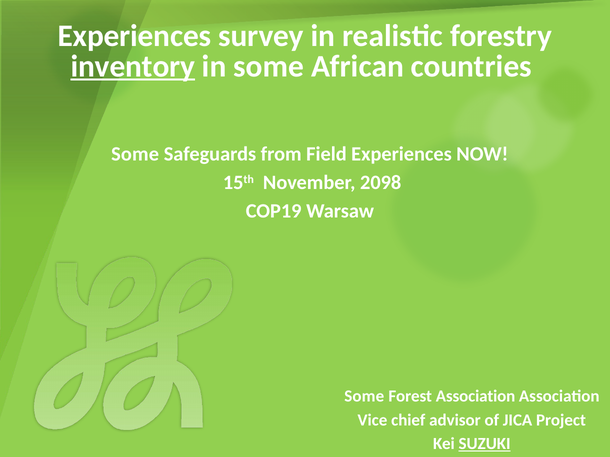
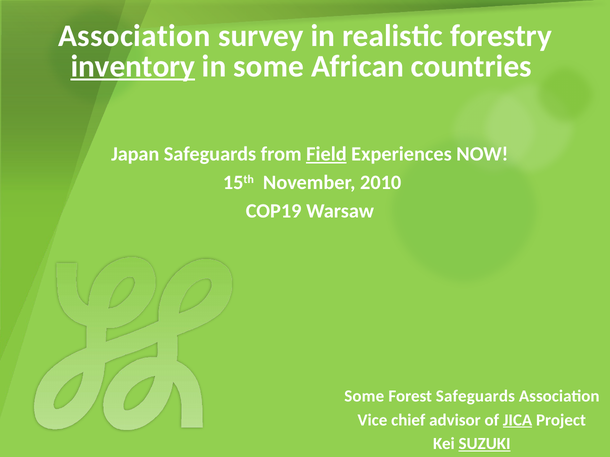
Experiences: Experiences -> Association (134, 36)
Some: Some -> Japan (135, 154)
Field underline: none -> present (326, 154)
2098: 2098 -> 2010 (381, 183)
Forest Association: Association -> Safeguards (475, 397)
JICA underline: none -> present (518, 420)
